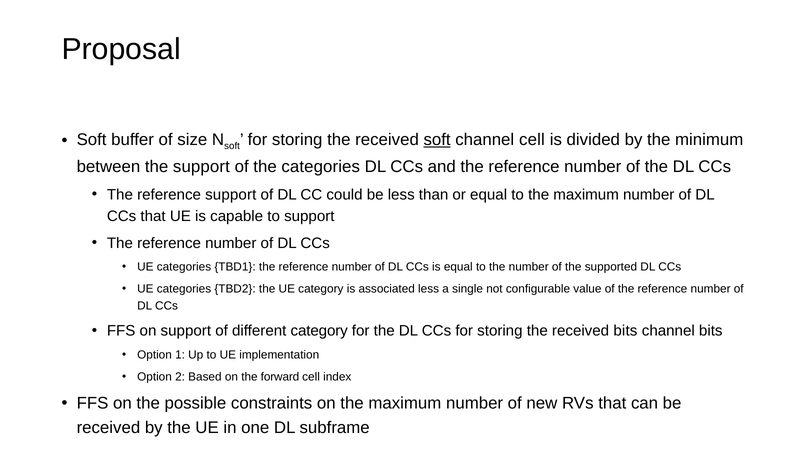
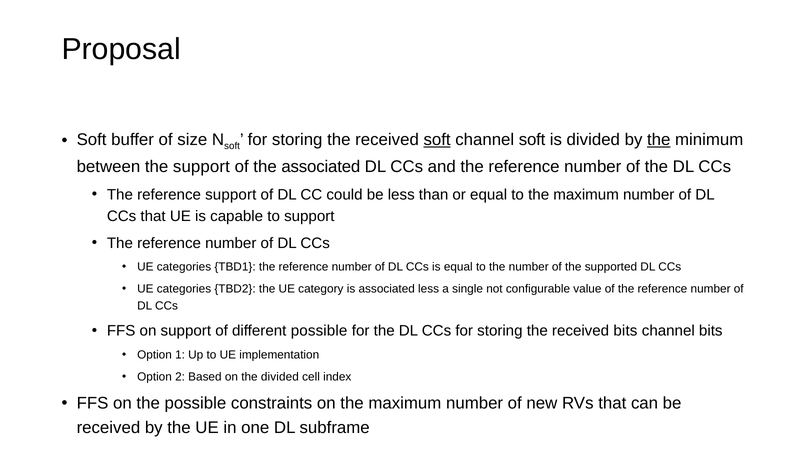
channel cell: cell -> soft (532, 140)
the underline: none -> present (659, 140)
the categories: categories -> associated (321, 167)
different category: category -> possible (319, 331)
the forward: forward -> divided (280, 377)
